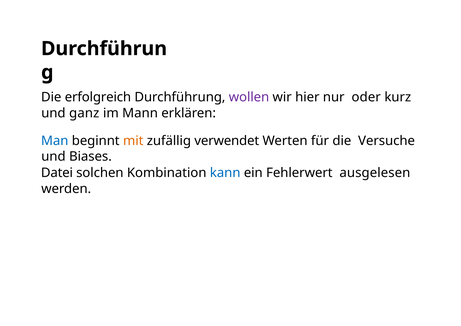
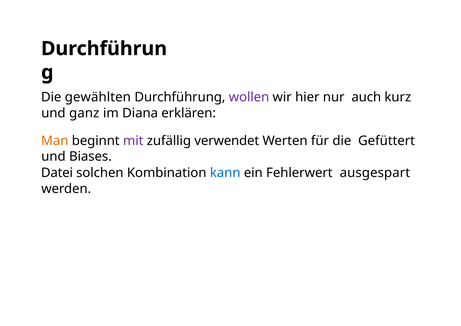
erfolgreich: erfolgreich -> gewählten (98, 97)
oder: oder -> auch (366, 97)
Mann: Mann -> Diana (140, 113)
Man colour: blue -> orange (55, 141)
mit colour: orange -> purple (133, 141)
Versuche: Versuche -> Gefüttert (387, 141)
ausgelesen: ausgelesen -> ausgespart (375, 173)
